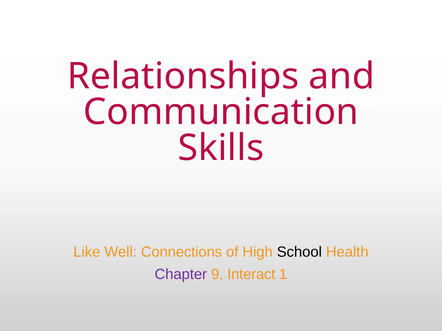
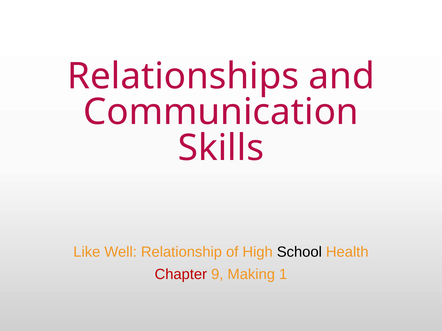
Connections: Connections -> Relationship (181, 253)
Chapter colour: purple -> red (181, 275)
Interact: Interact -> Making (251, 275)
